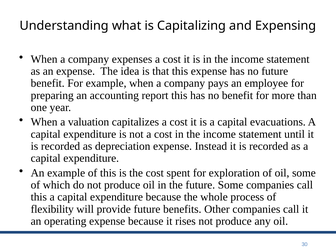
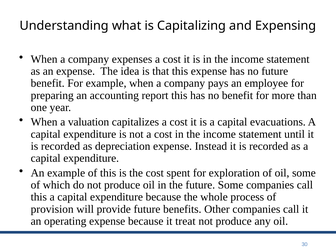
flexibility: flexibility -> provision (52, 209)
rises: rises -> treat (185, 221)
